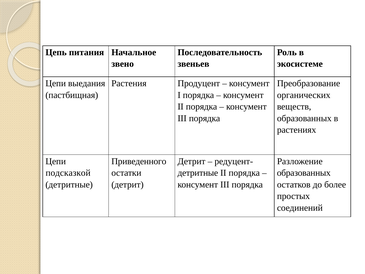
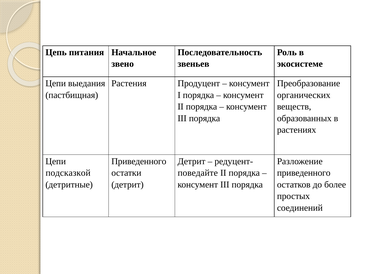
детритные: детритные -> поведайте (198, 173)
образованных: образованных -> приведенного (304, 173)
